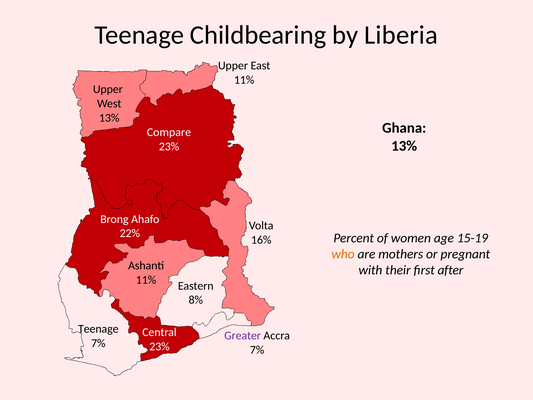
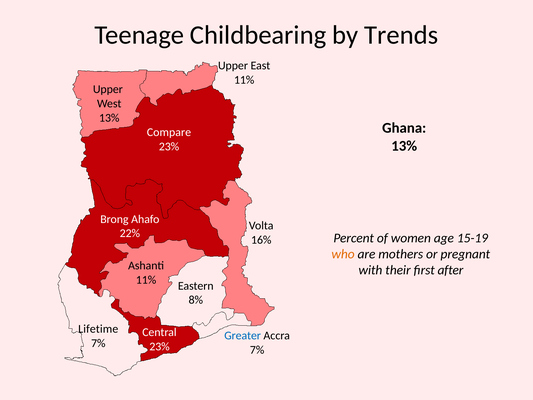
Liberia: Liberia -> Trends (401, 35)
Teenage: Teenage -> Lifetime (98, 329)
Greater colour: purple -> blue (243, 335)
